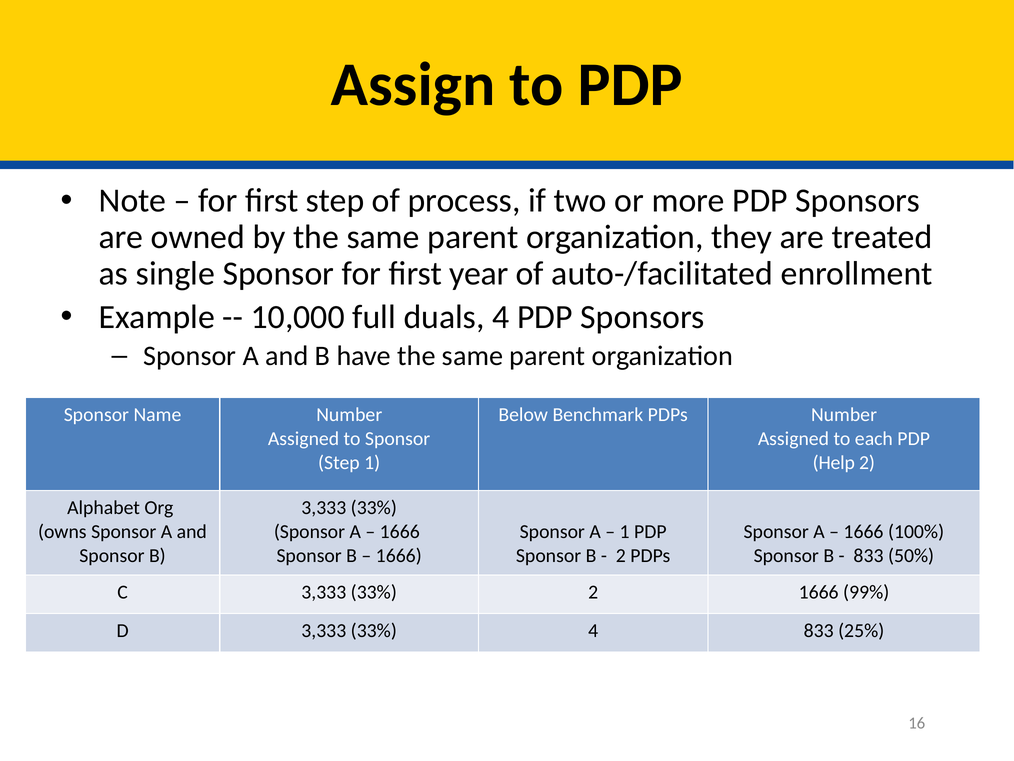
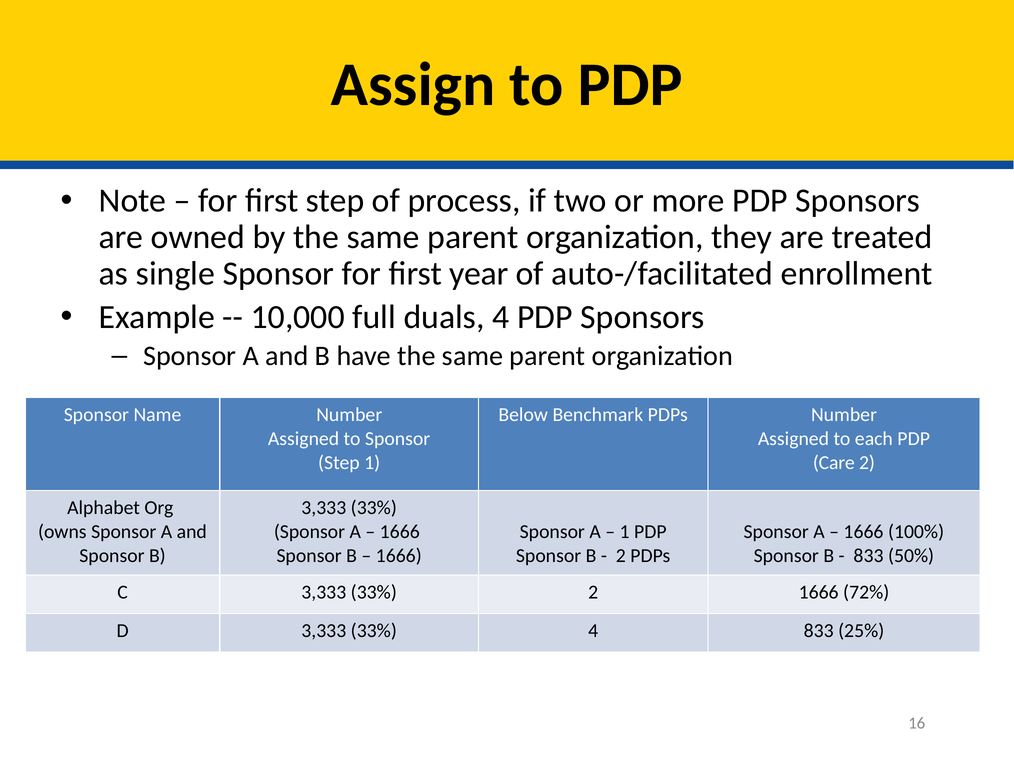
Help: Help -> Care (834, 462)
99%: 99% -> 72% (866, 592)
